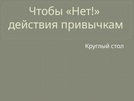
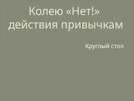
Чтобы: Чтобы -> Колею (46, 11)
